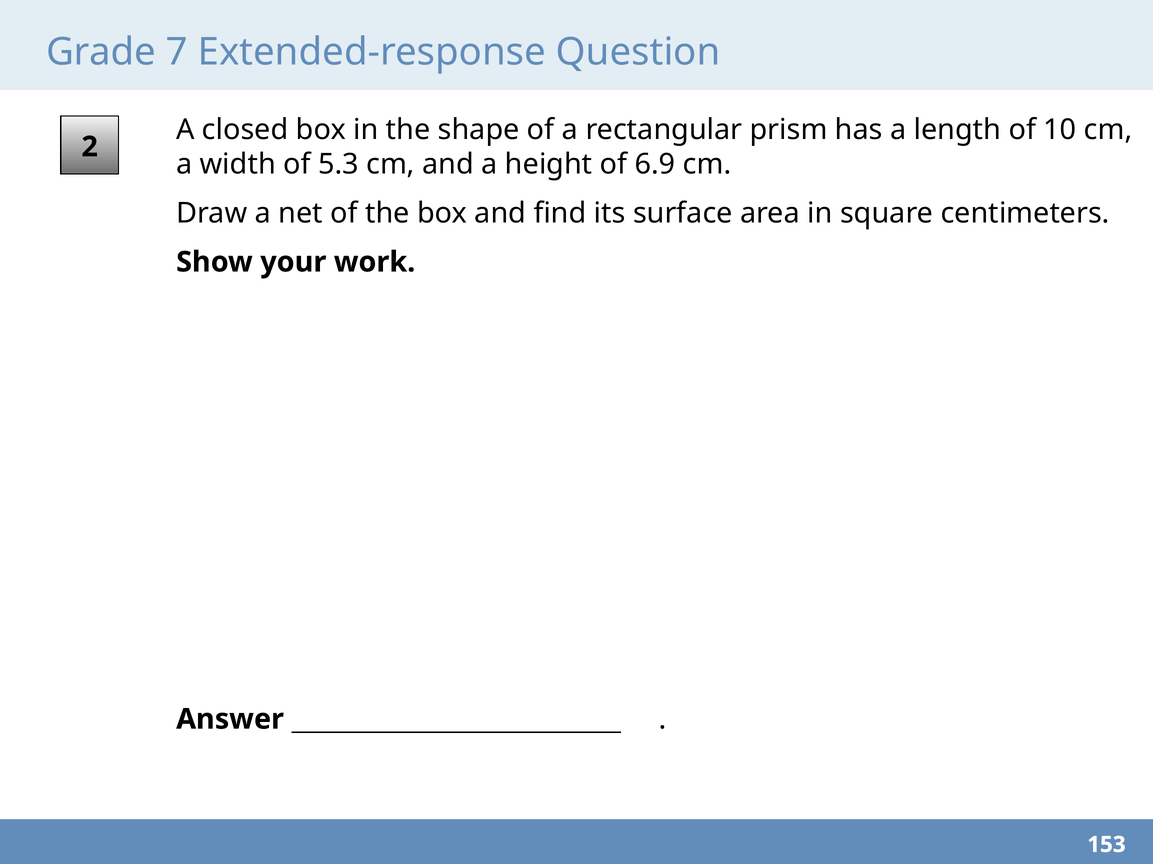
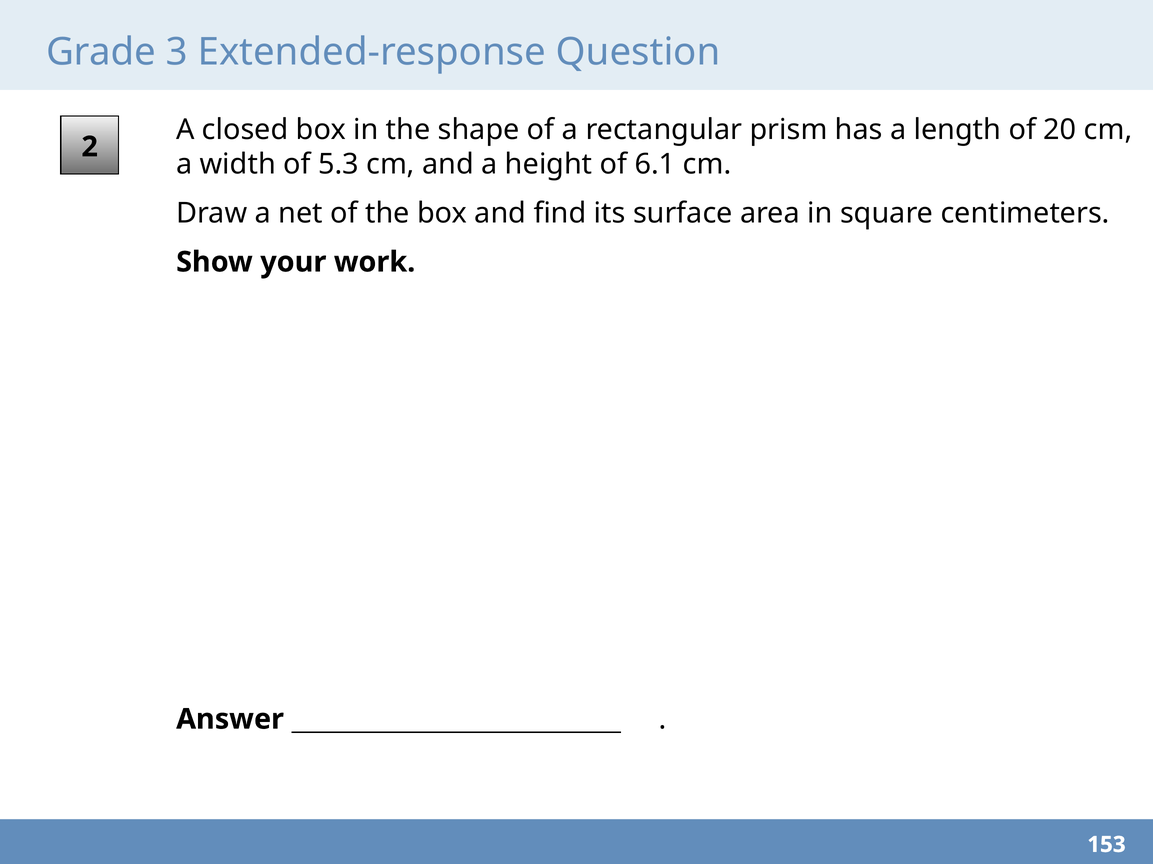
7: 7 -> 3 (177, 52)
10: 10 -> 20 (1060, 130)
6.9: 6.9 -> 6.1 (655, 164)
